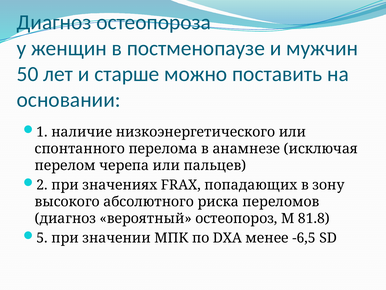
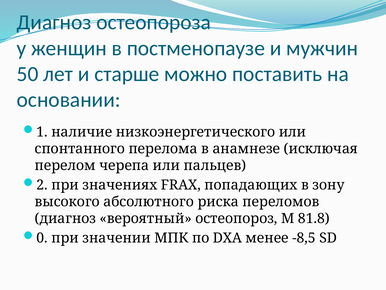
5: 5 -> 0 (42, 238)
-6,5: -6,5 -> -8,5 (304, 238)
